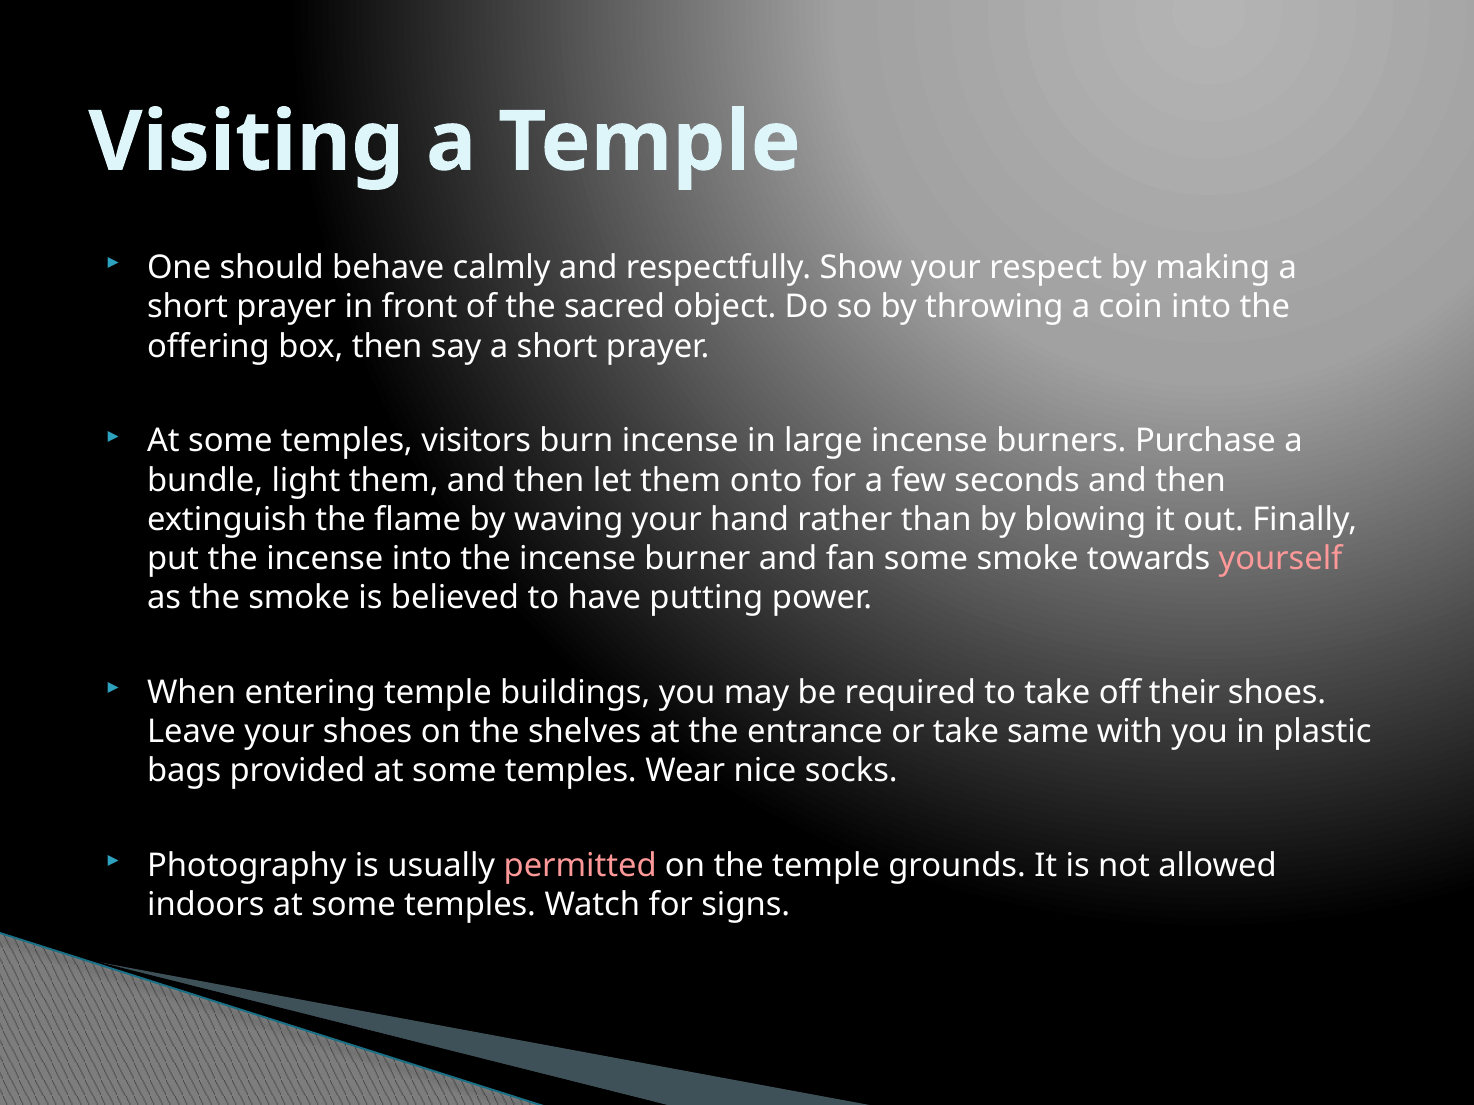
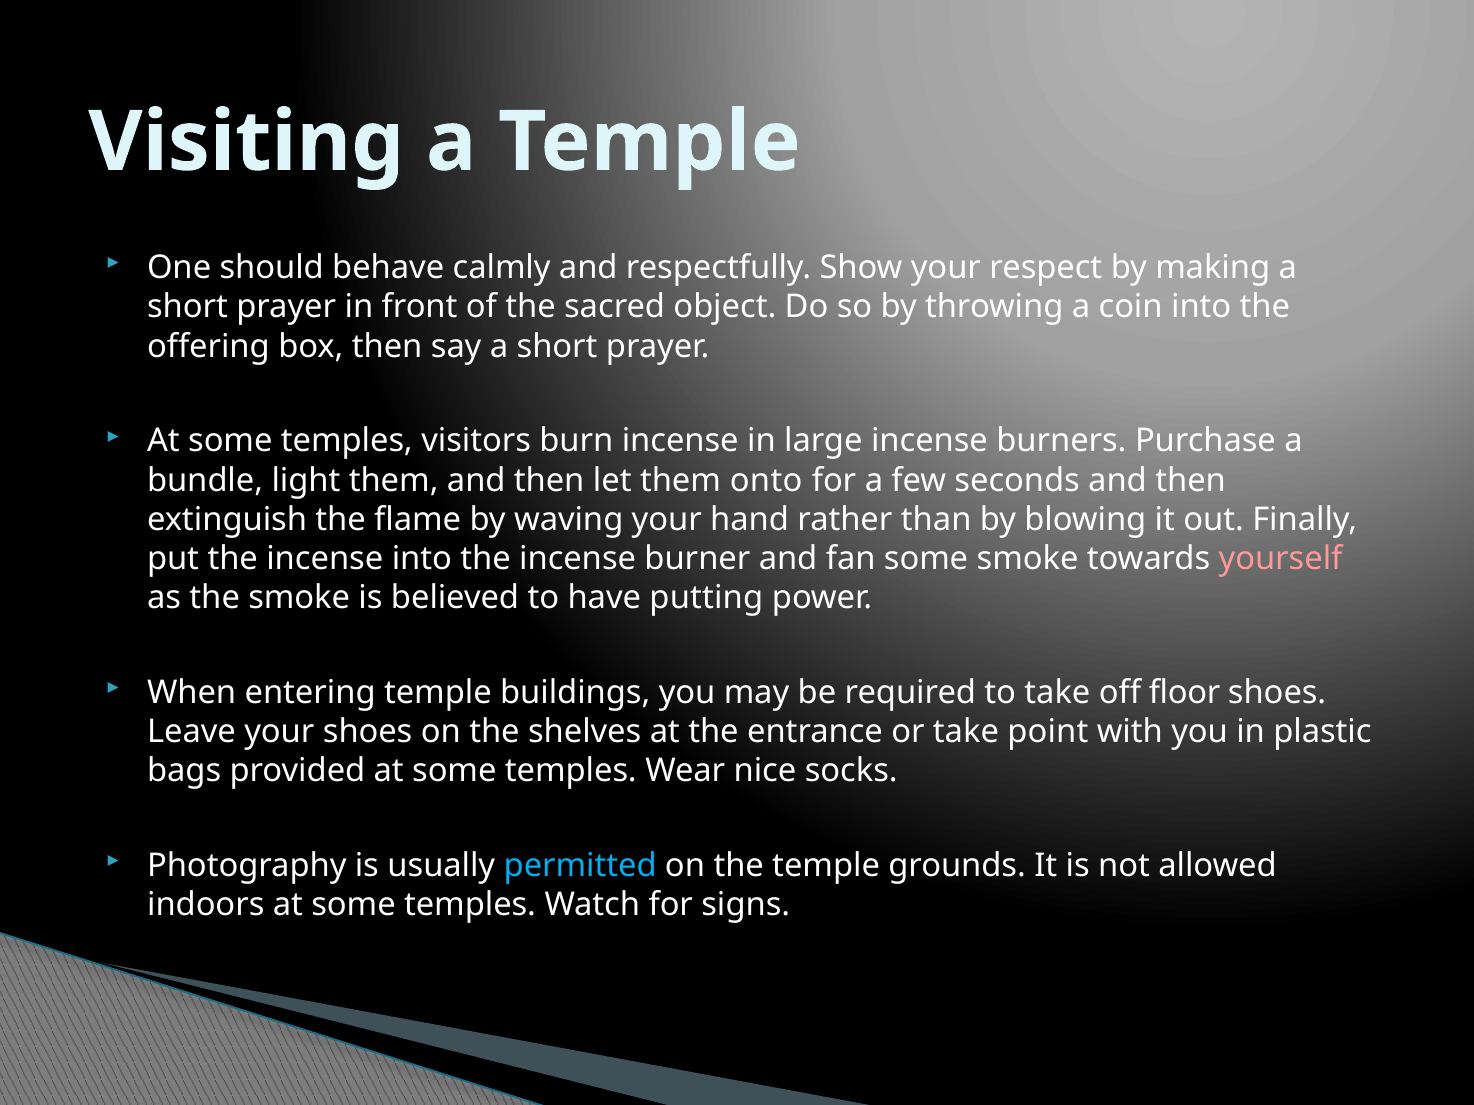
their: their -> floor (1185, 693)
same: same -> point (1048, 732)
permitted colour: pink -> light blue (580, 866)
